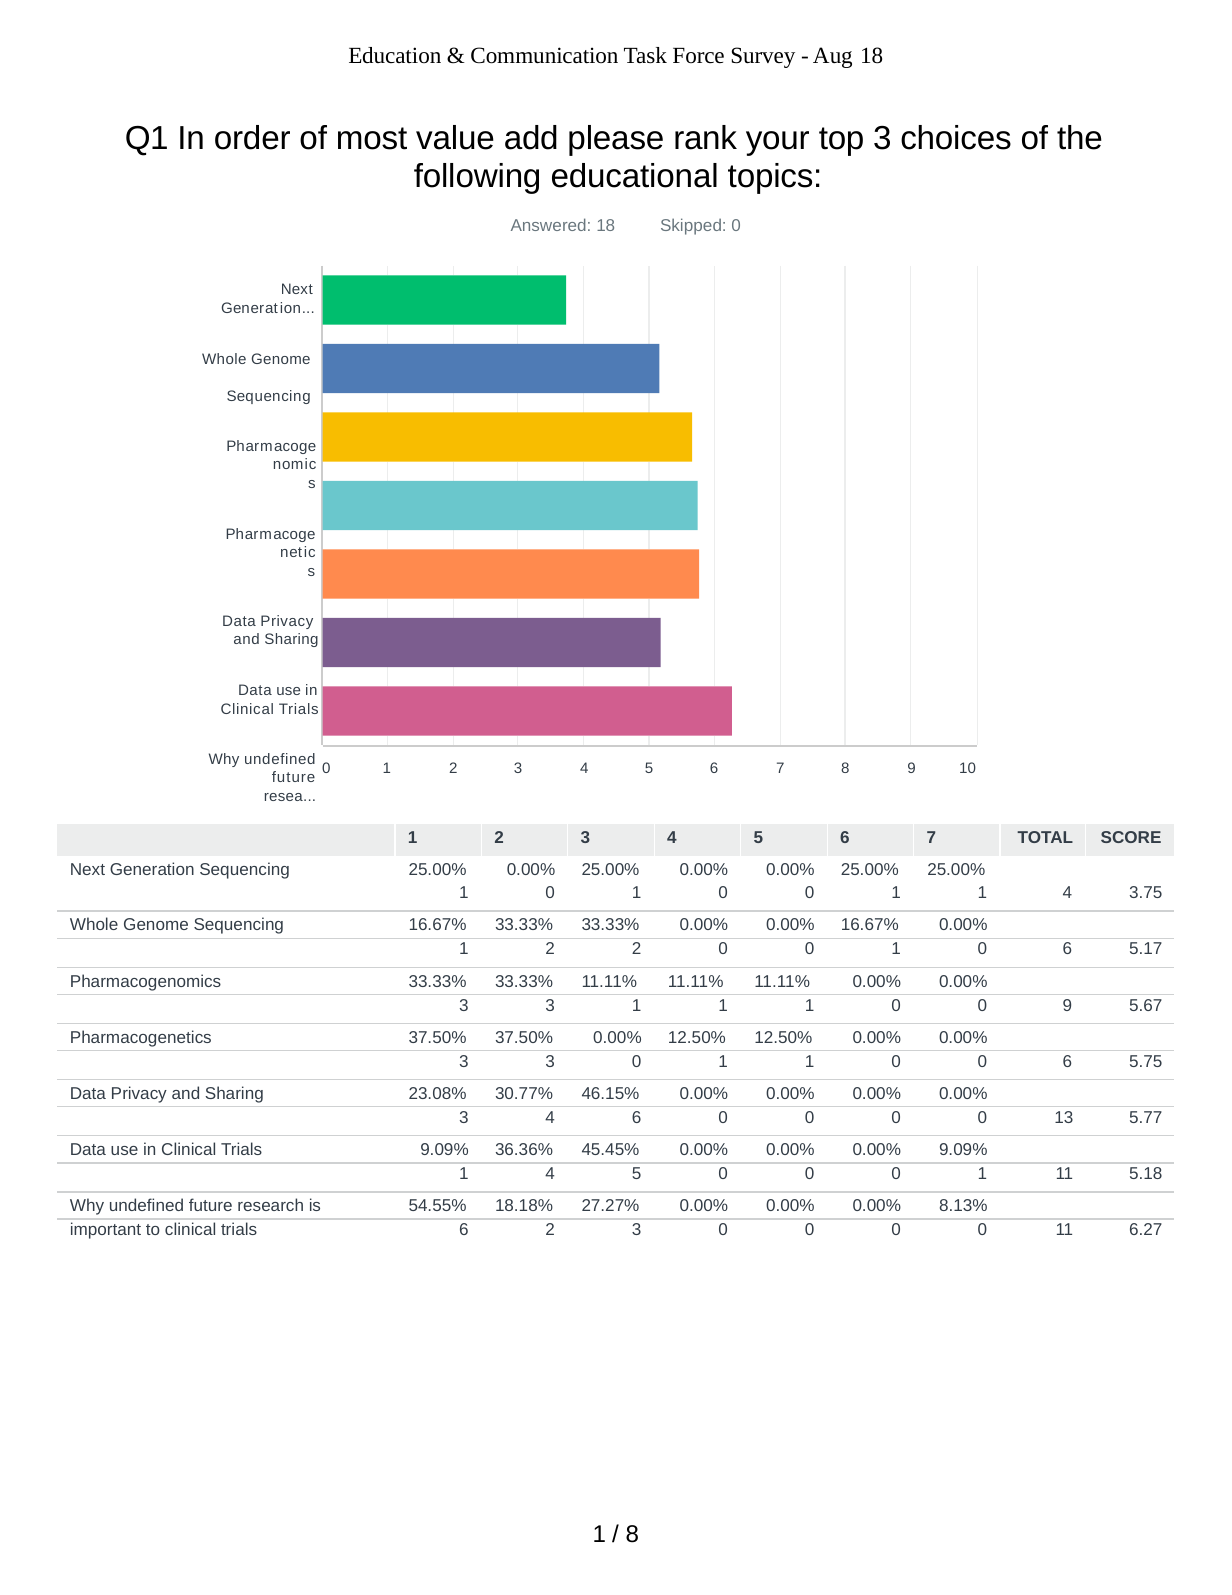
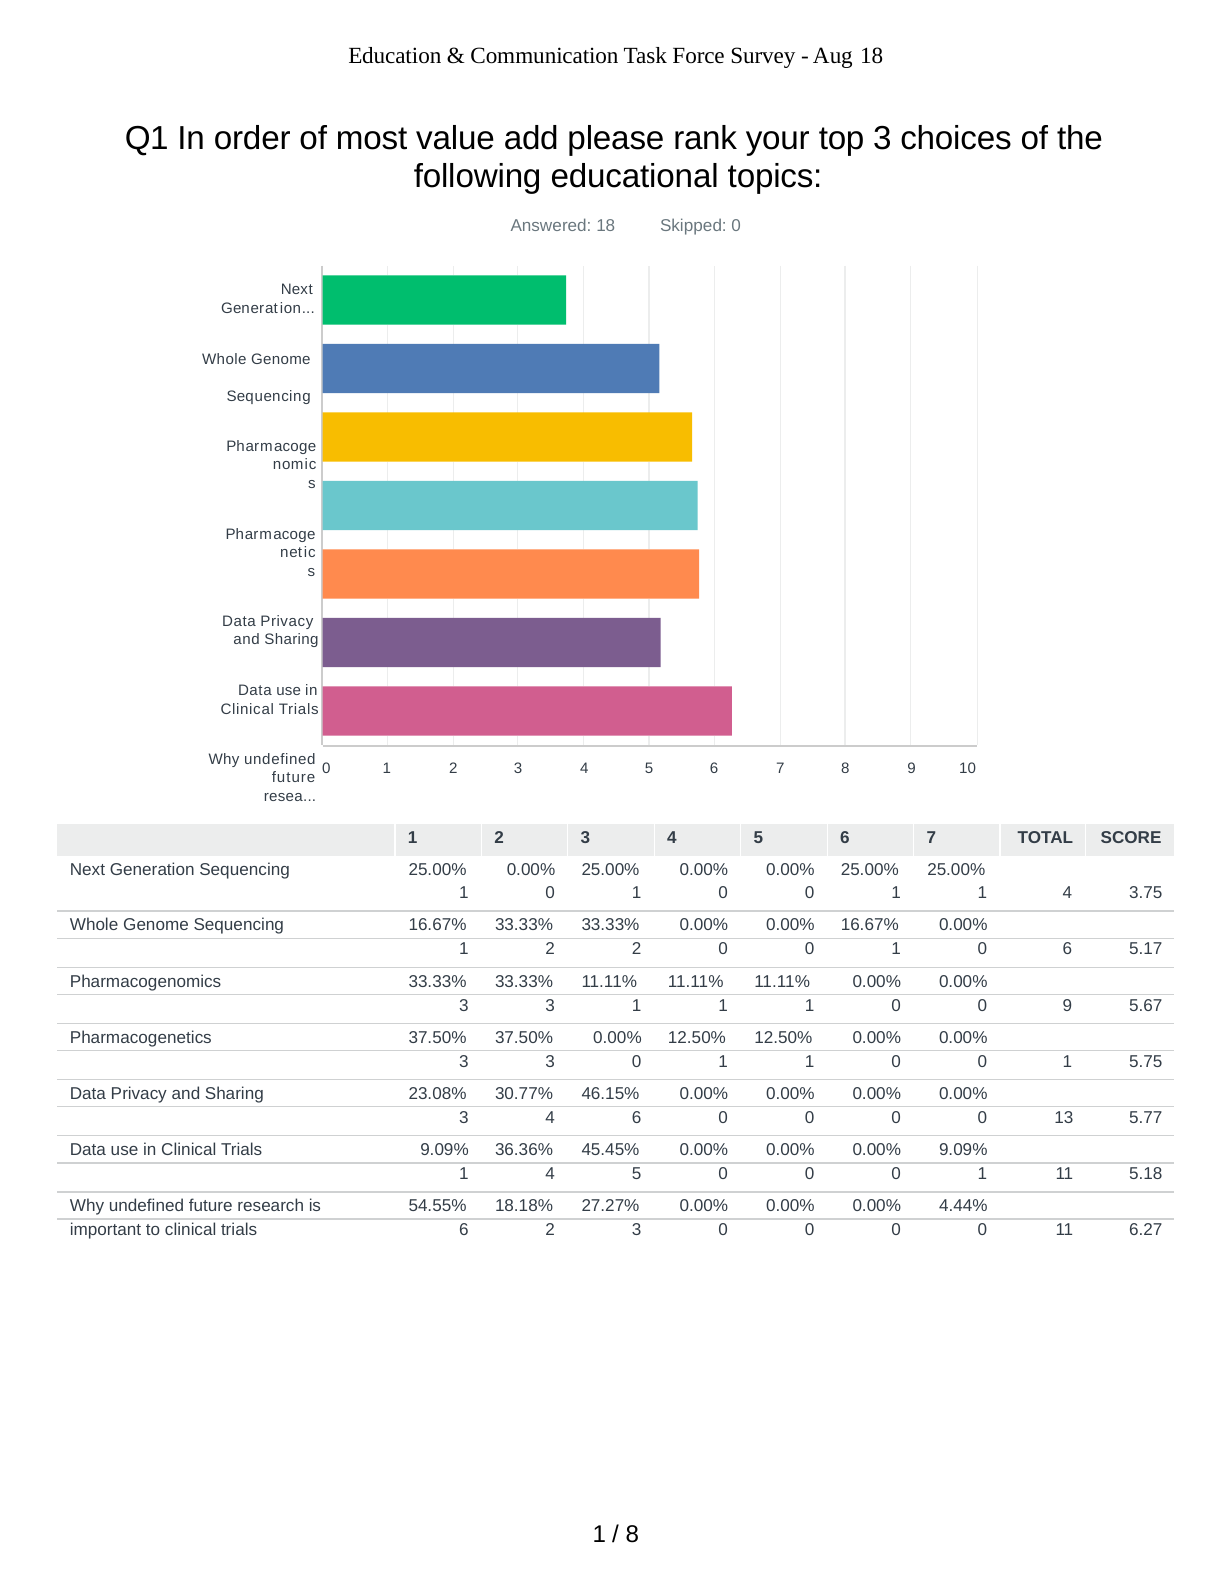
6: 6 -> 1 (1068, 1061)
8.13%: 8.13% -> 4.44% (963, 1206)
